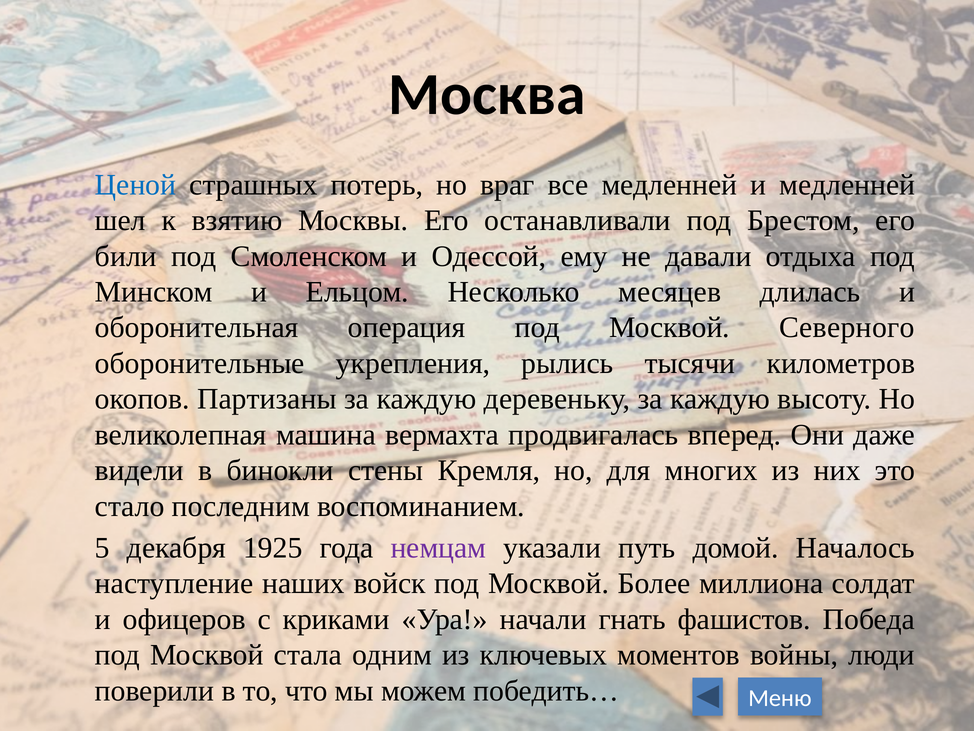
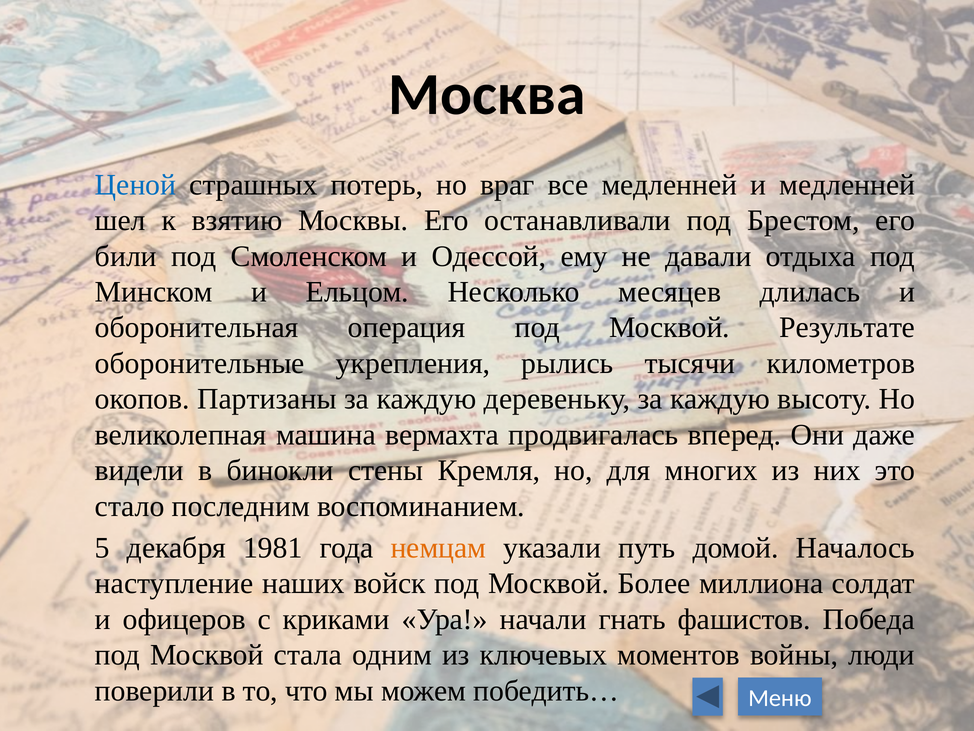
Северного: Северного -> Результате (847, 327)
1925: 1925 -> 1981 (273, 548)
немцам colour: purple -> orange (438, 548)
